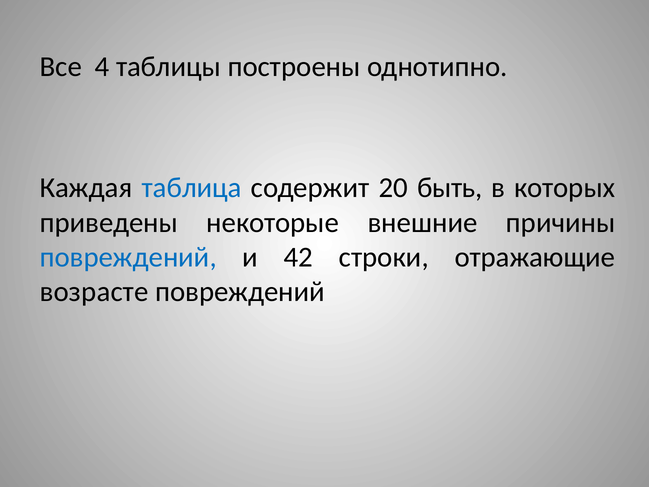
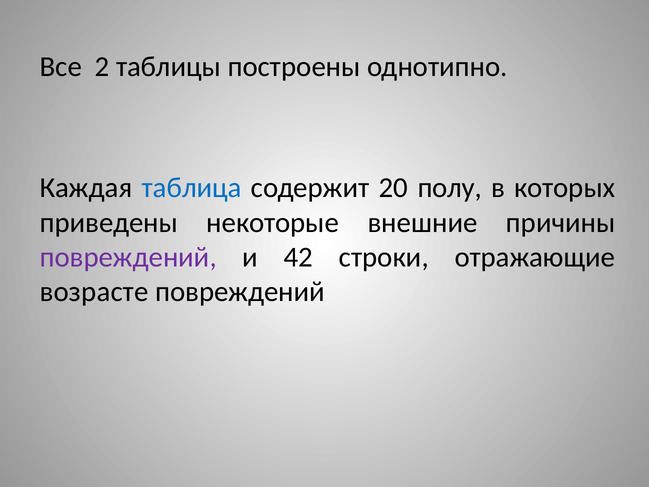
4: 4 -> 2 (102, 67)
быть: быть -> полу (450, 188)
повреждений colour: blue -> purple (128, 257)
